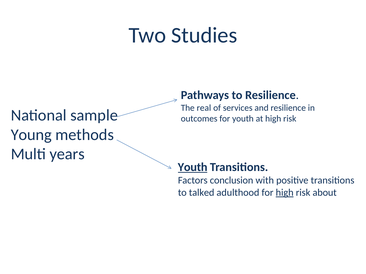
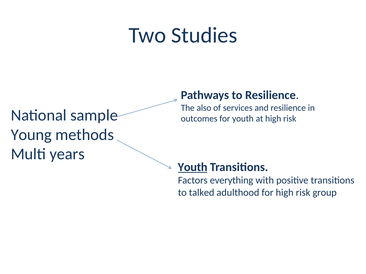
real: real -> also (204, 108)
conclusion: conclusion -> everything (232, 181)
high underline: present -> none (285, 193)
about: about -> group (325, 193)
